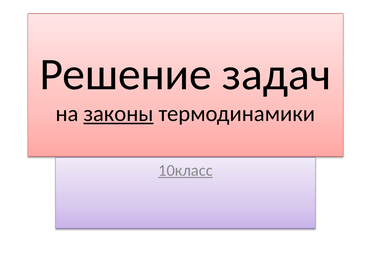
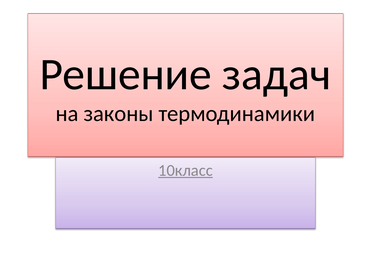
законы underline: present -> none (118, 114)
